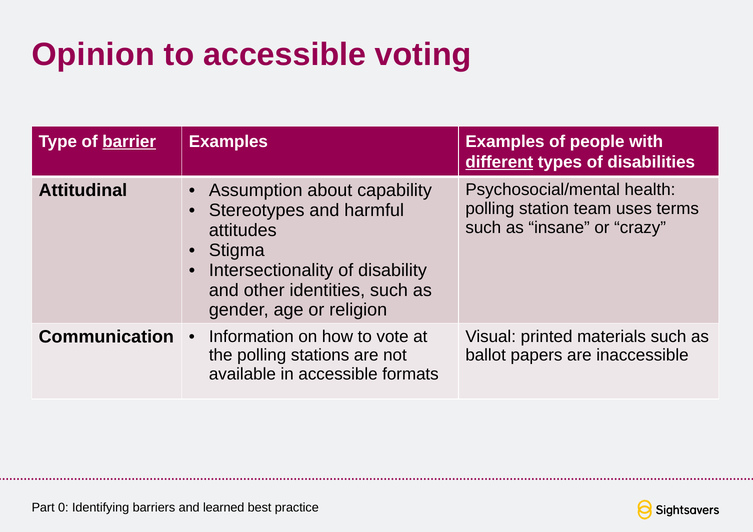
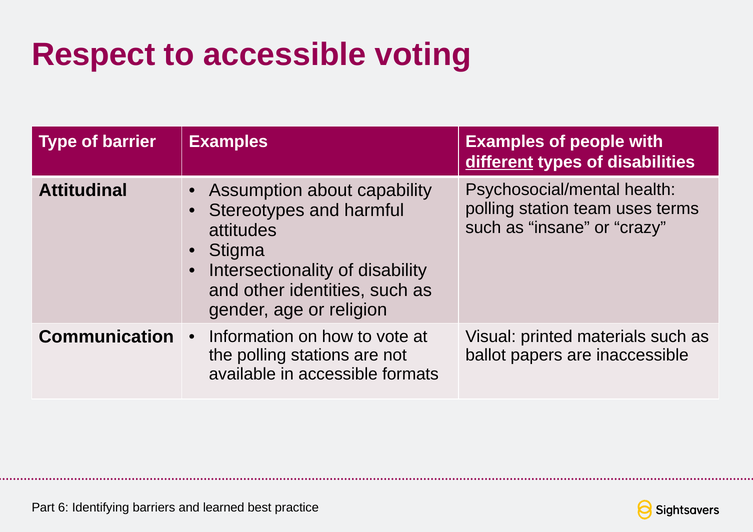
Opinion: Opinion -> Respect (93, 54)
barrier underline: present -> none (129, 142)
0: 0 -> 6 (63, 508)
